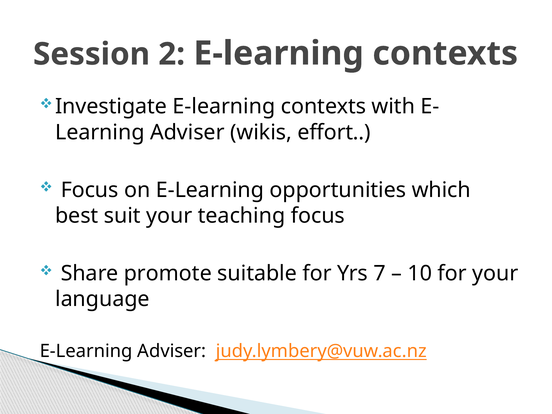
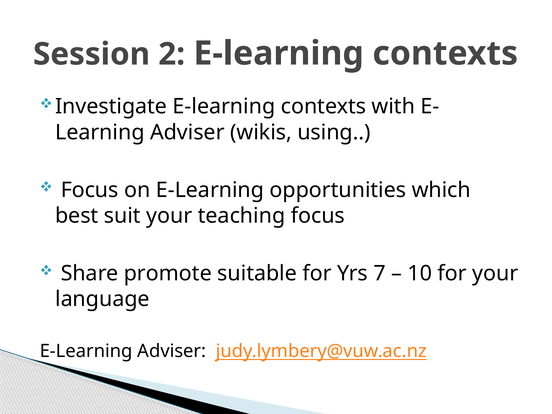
effort: effort -> using (334, 132)
